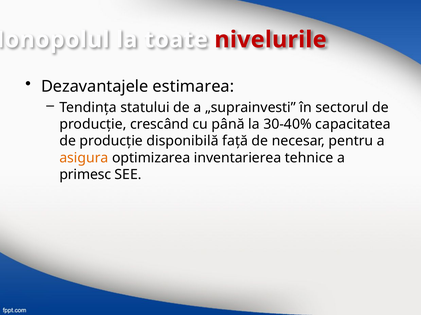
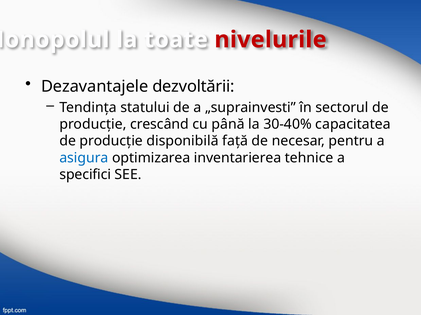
estimarea: estimarea -> dezvoltării (194, 87)
asigura colour: orange -> blue (84, 158)
primesc: primesc -> specifici (85, 175)
